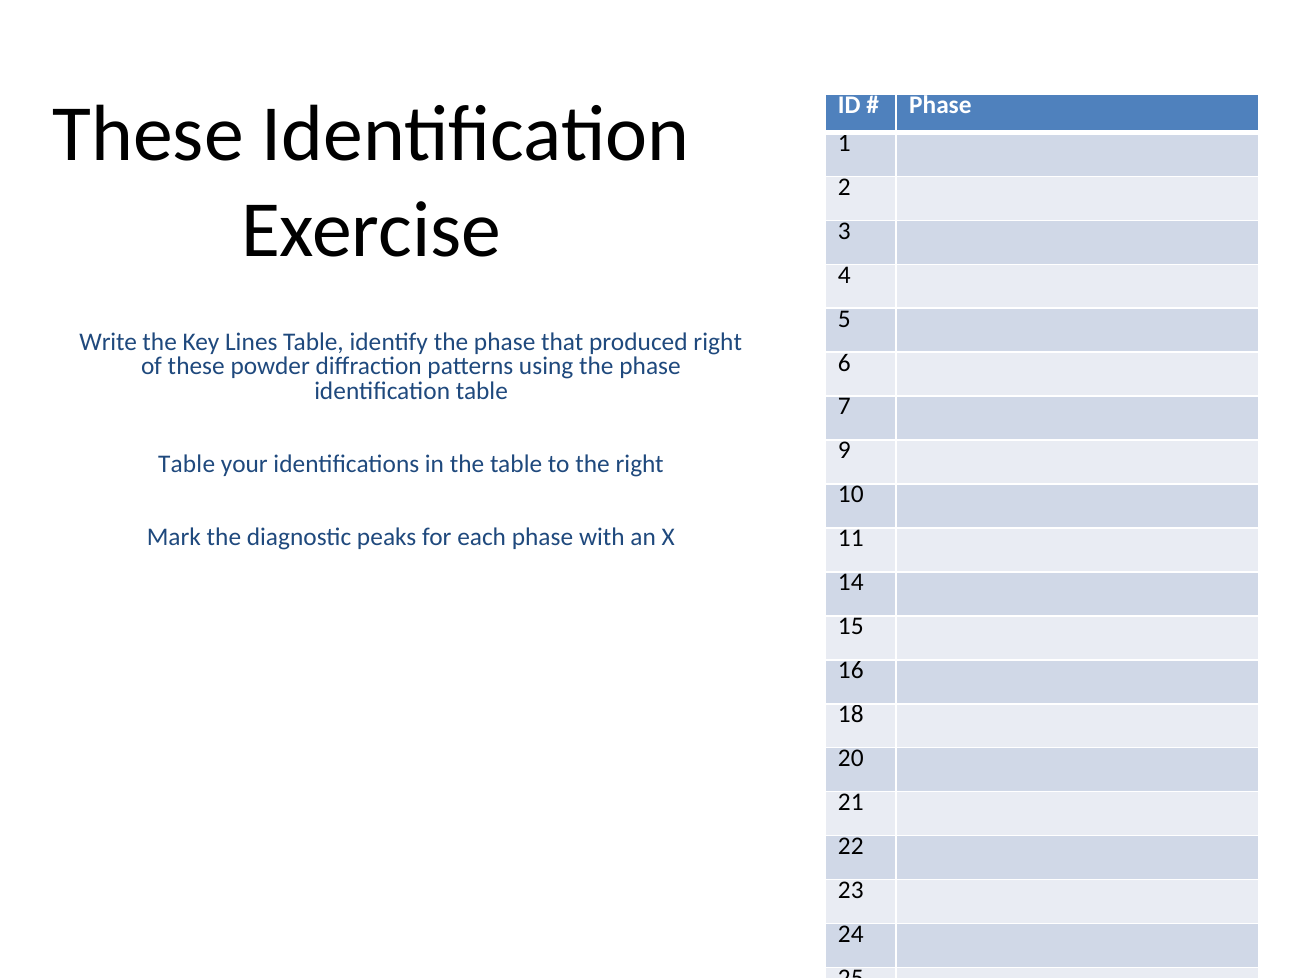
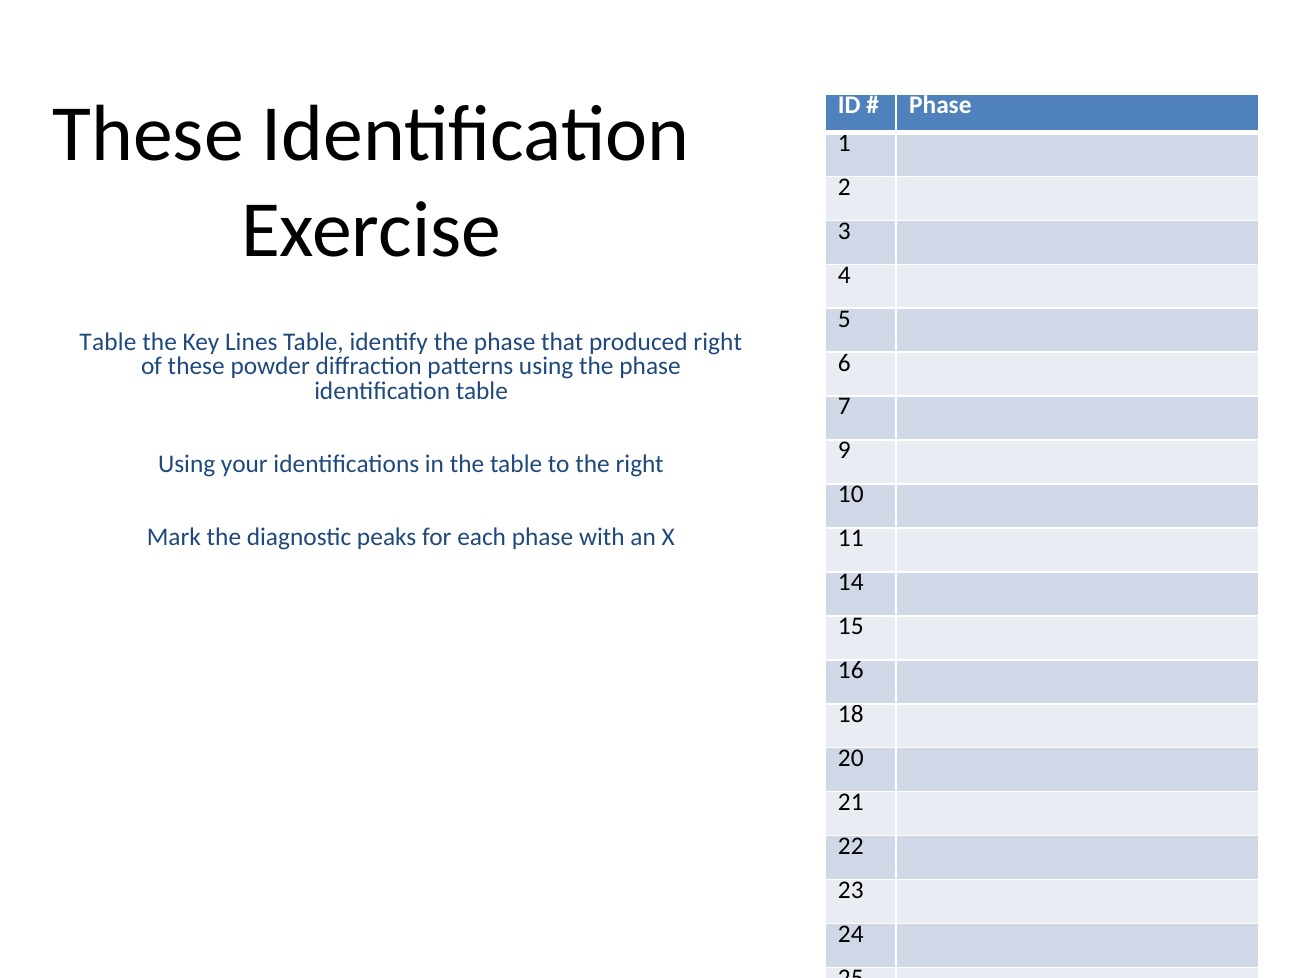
Write: Write -> Table (108, 342)
Table: Table -> Using (187, 464)
